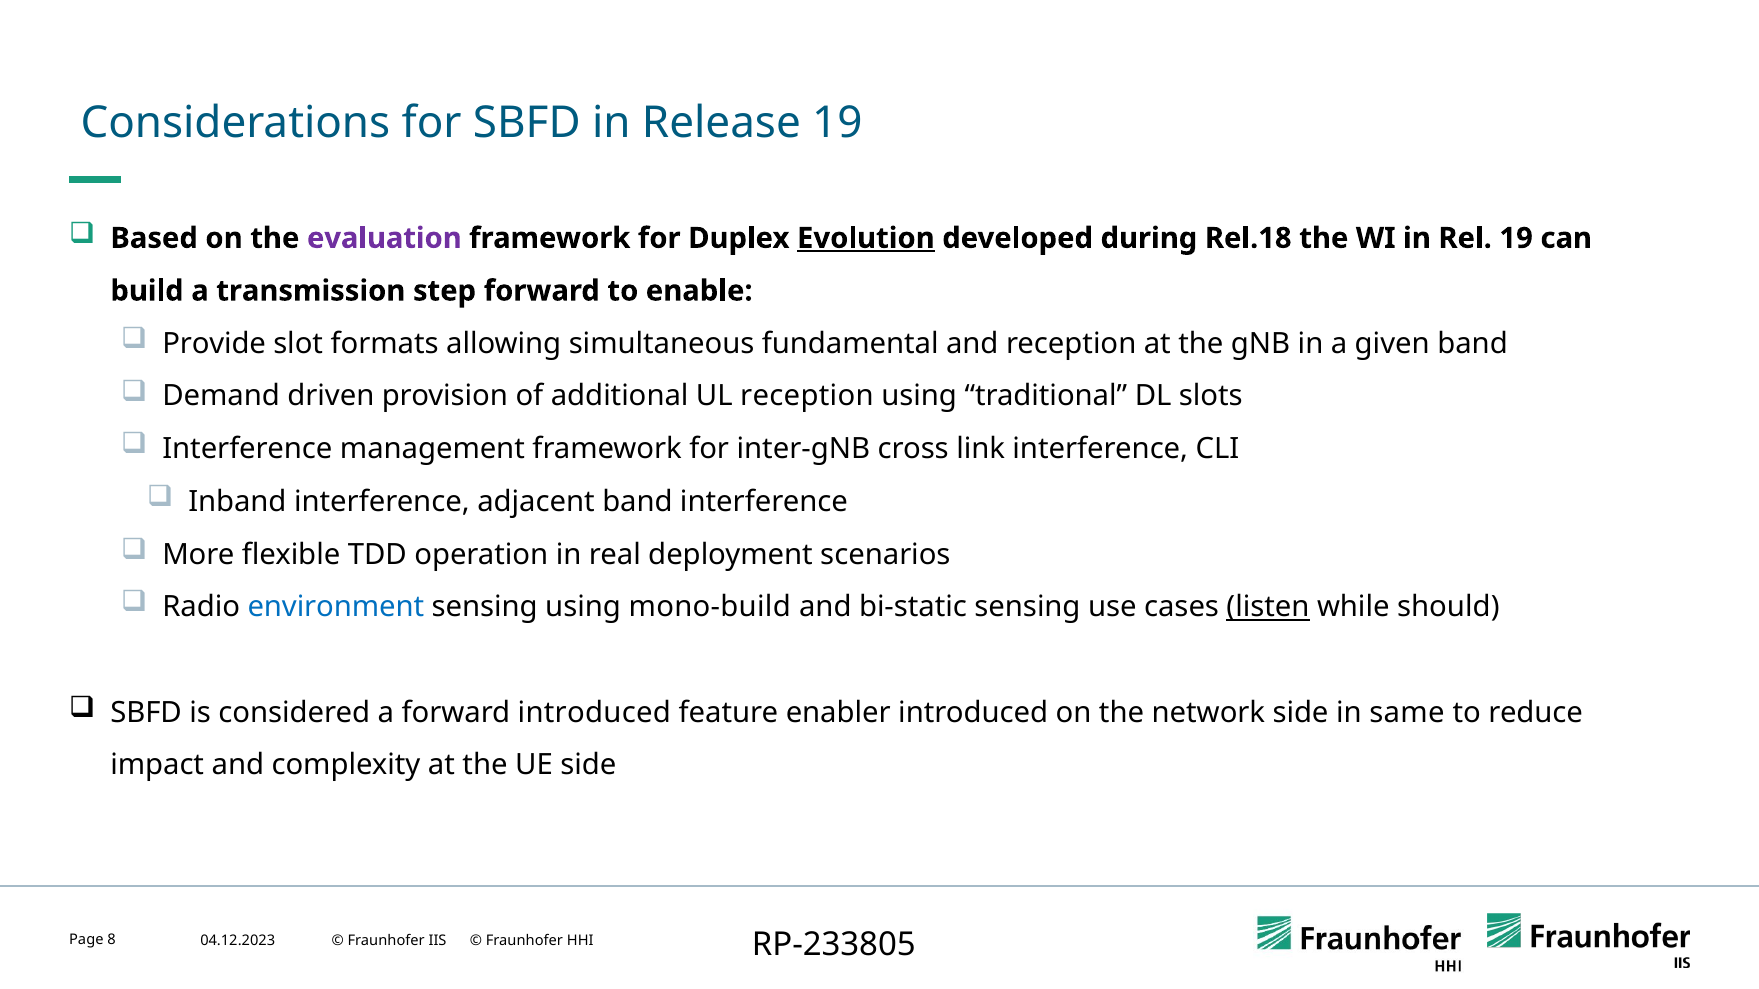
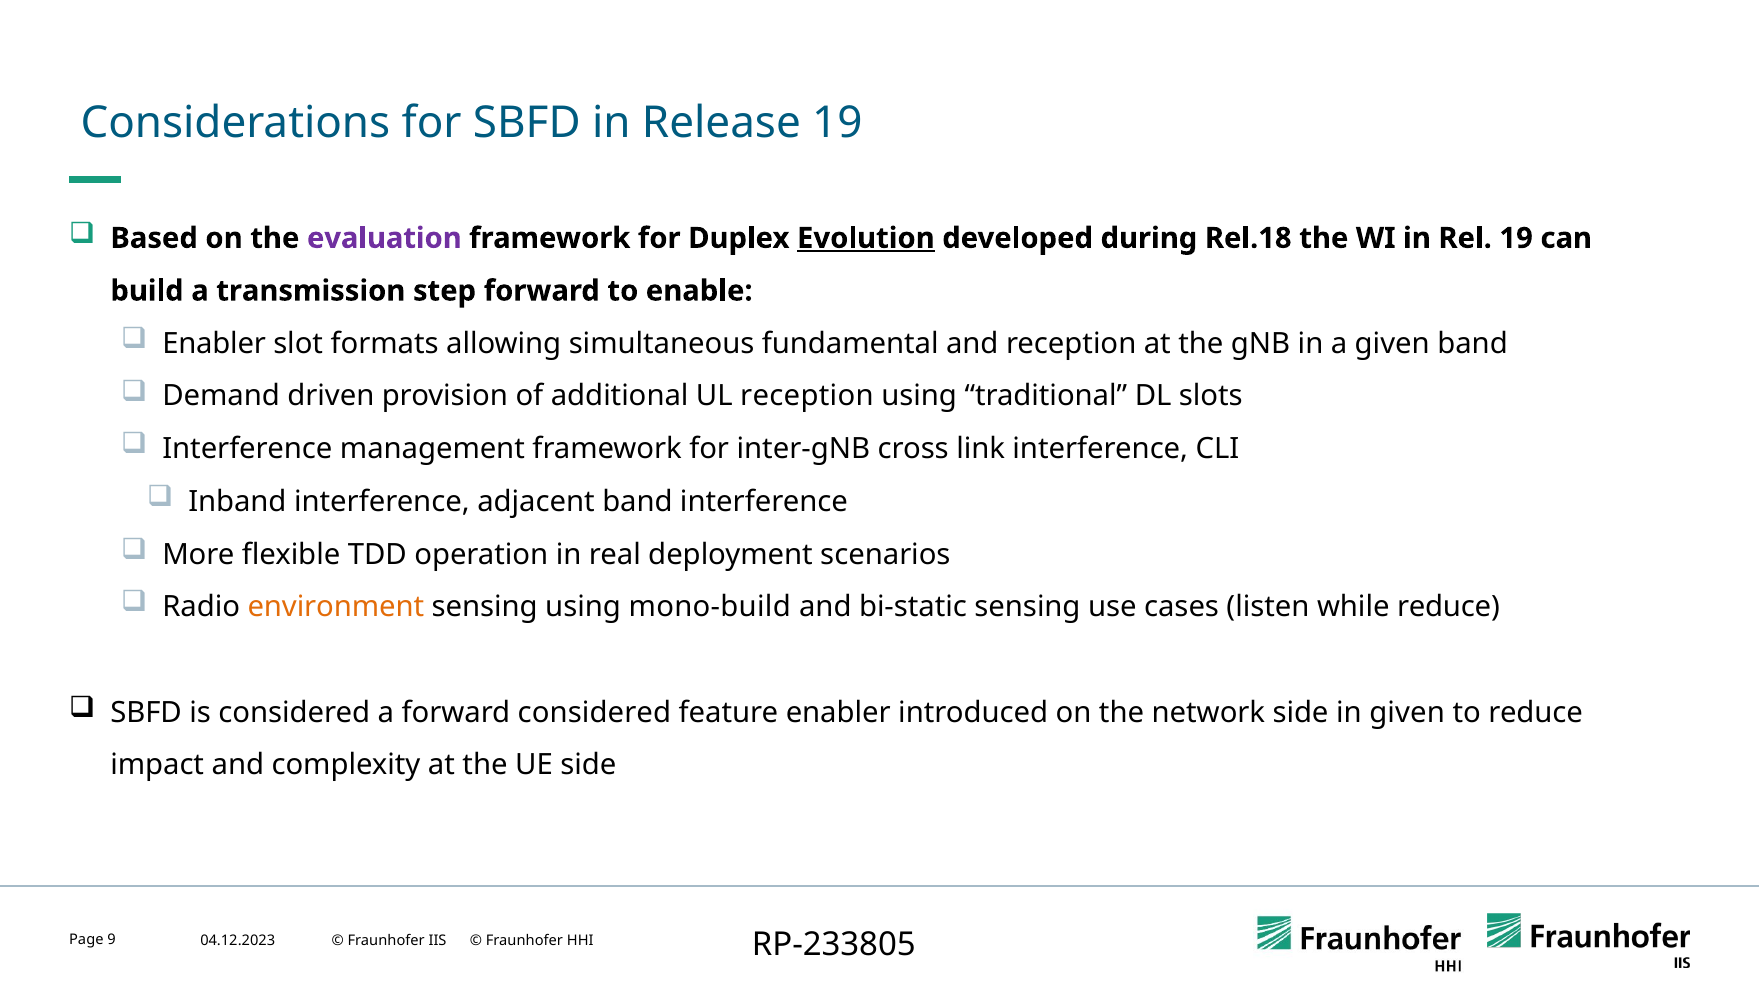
Provide: Provide -> Enabler (214, 344)
environment colour: blue -> orange (336, 607)
listen underline: present -> none (1268, 607)
while should: should -> reduce (1448, 607)
forward introduced: introduced -> considered (594, 713)
in same: same -> given (1407, 713)
8: 8 -> 9 (112, 940)
